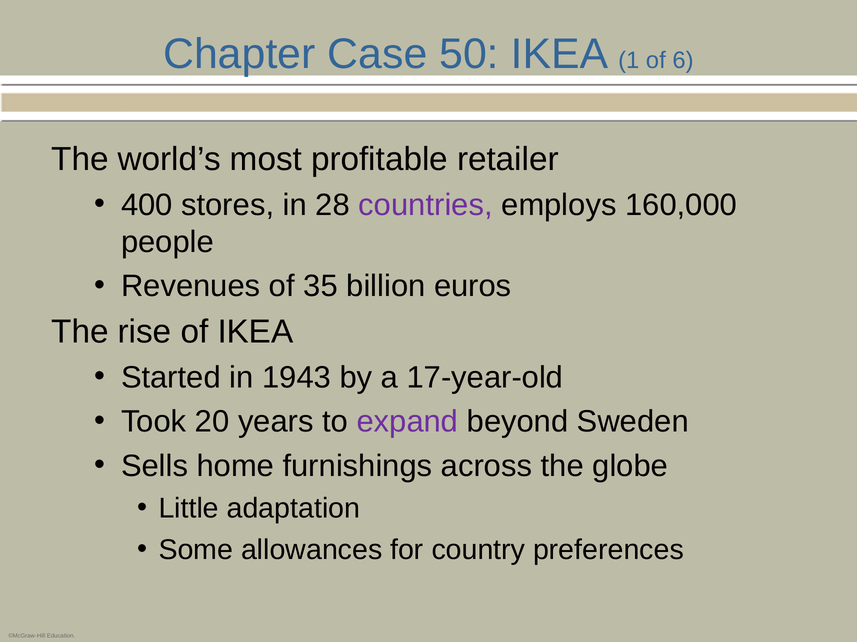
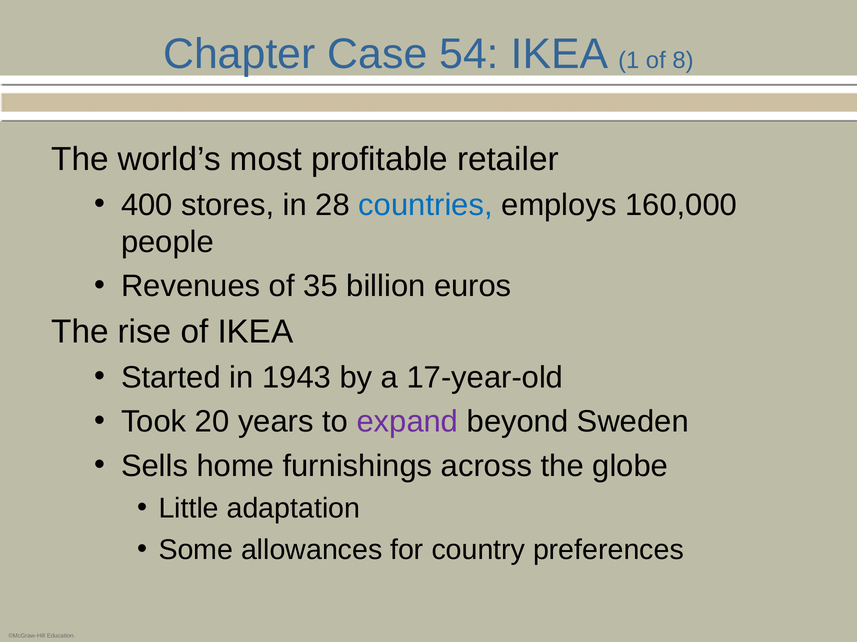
50: 50 -> 54 (469, 54)
6: 6 -> 8 (683, 61)
countries colour: purple -> blue (426, 205)
